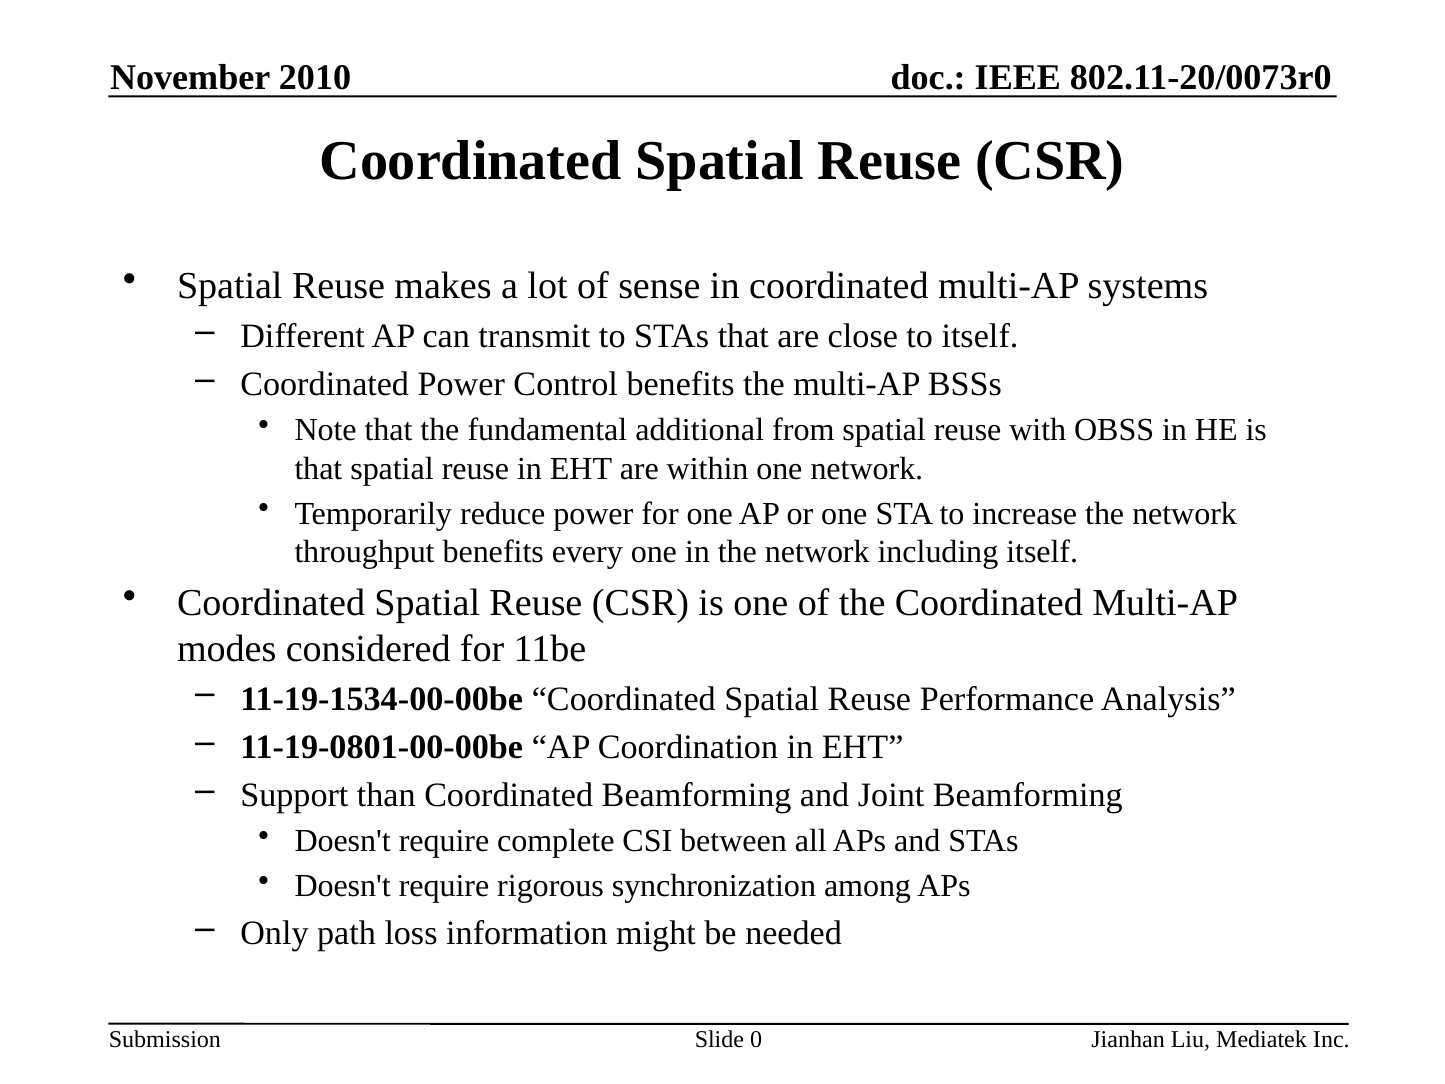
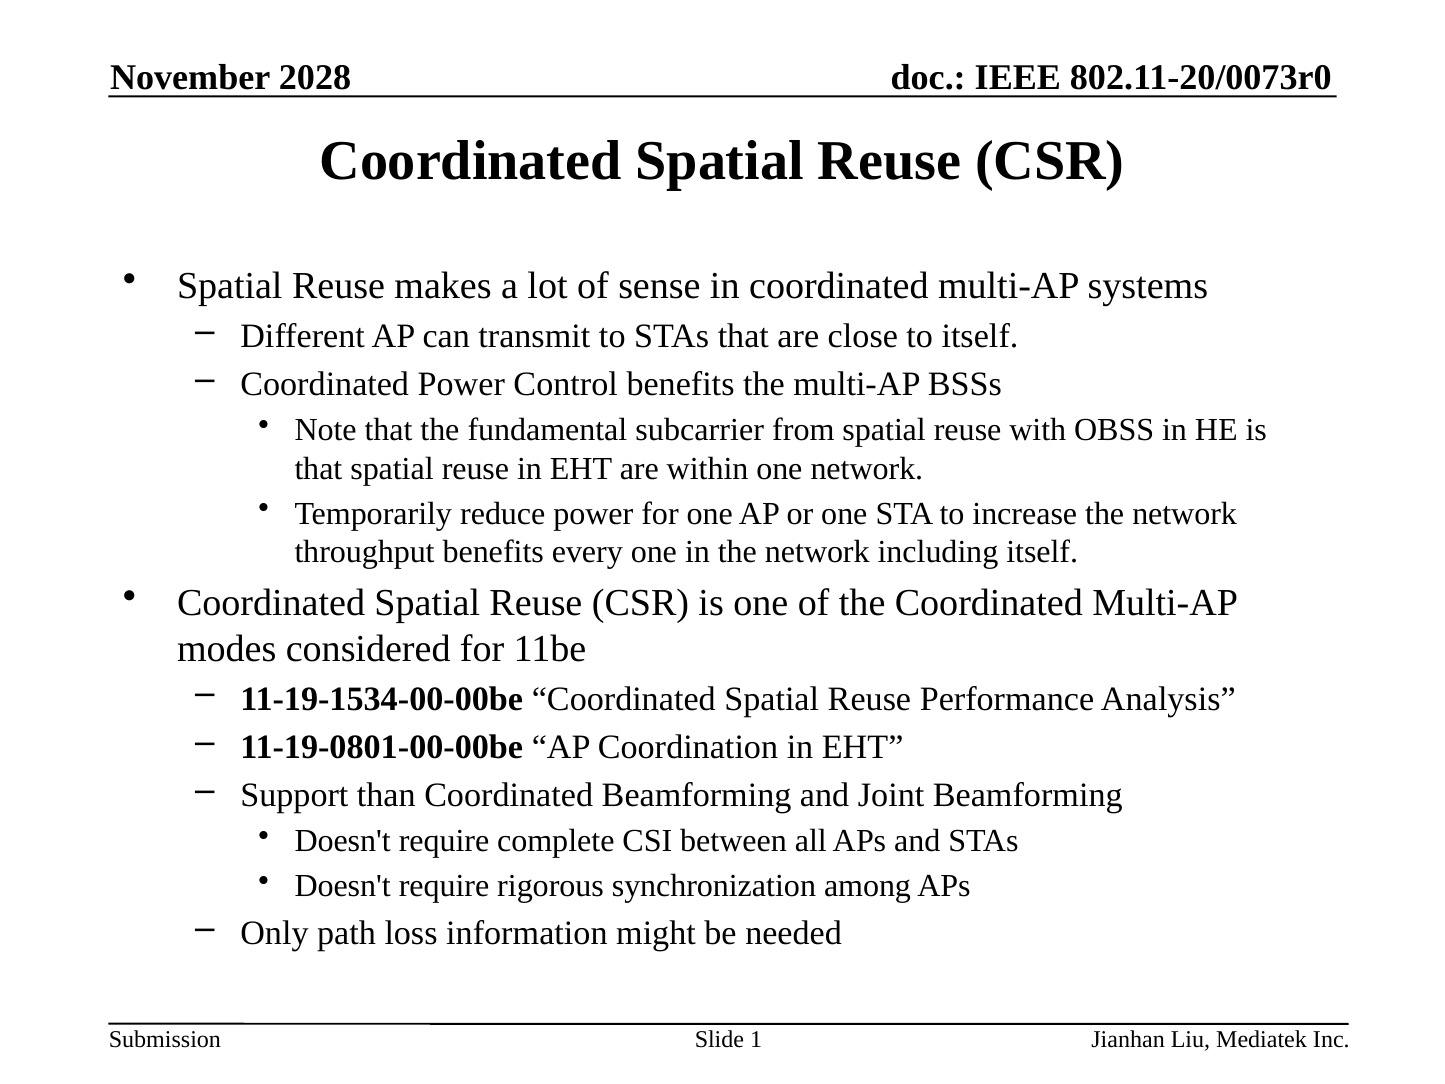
2010: 2010 -> 2028 (315, 77)
additional: additional -> subcarrier (700, 430)
0: 0 -> 1 (756, 1039)
